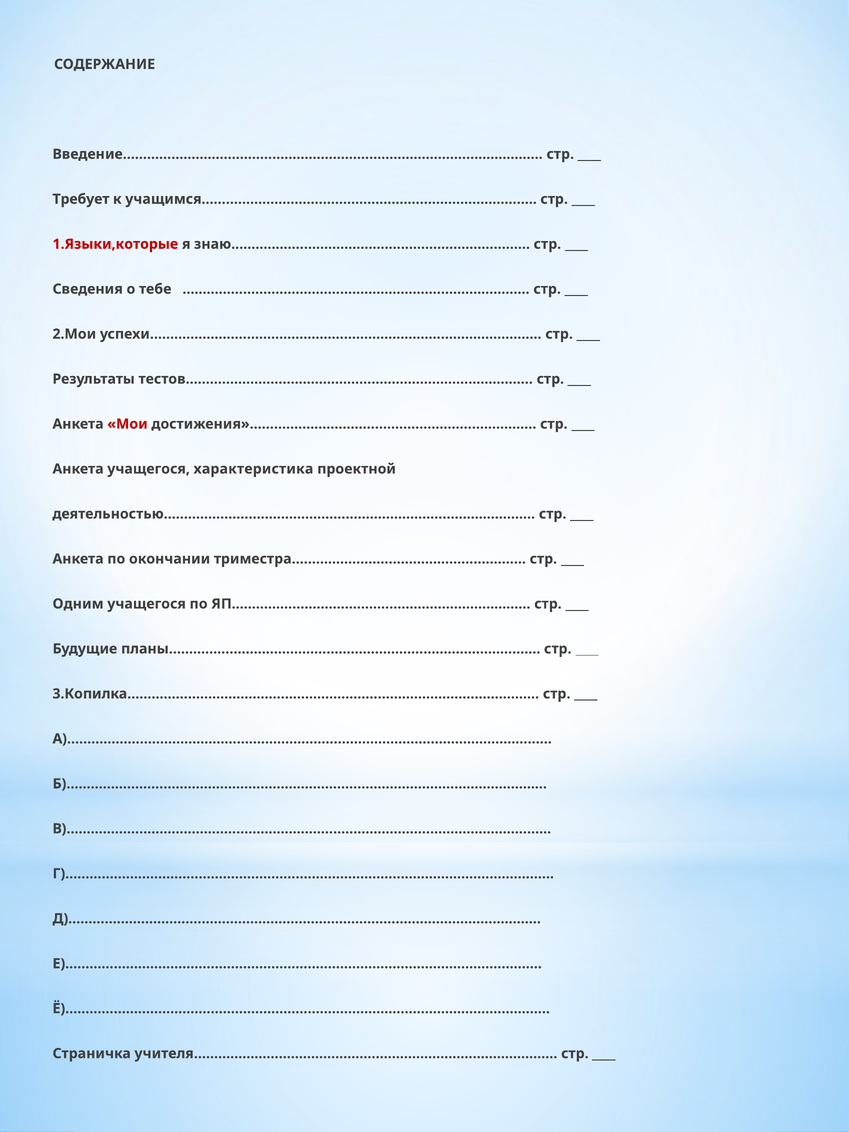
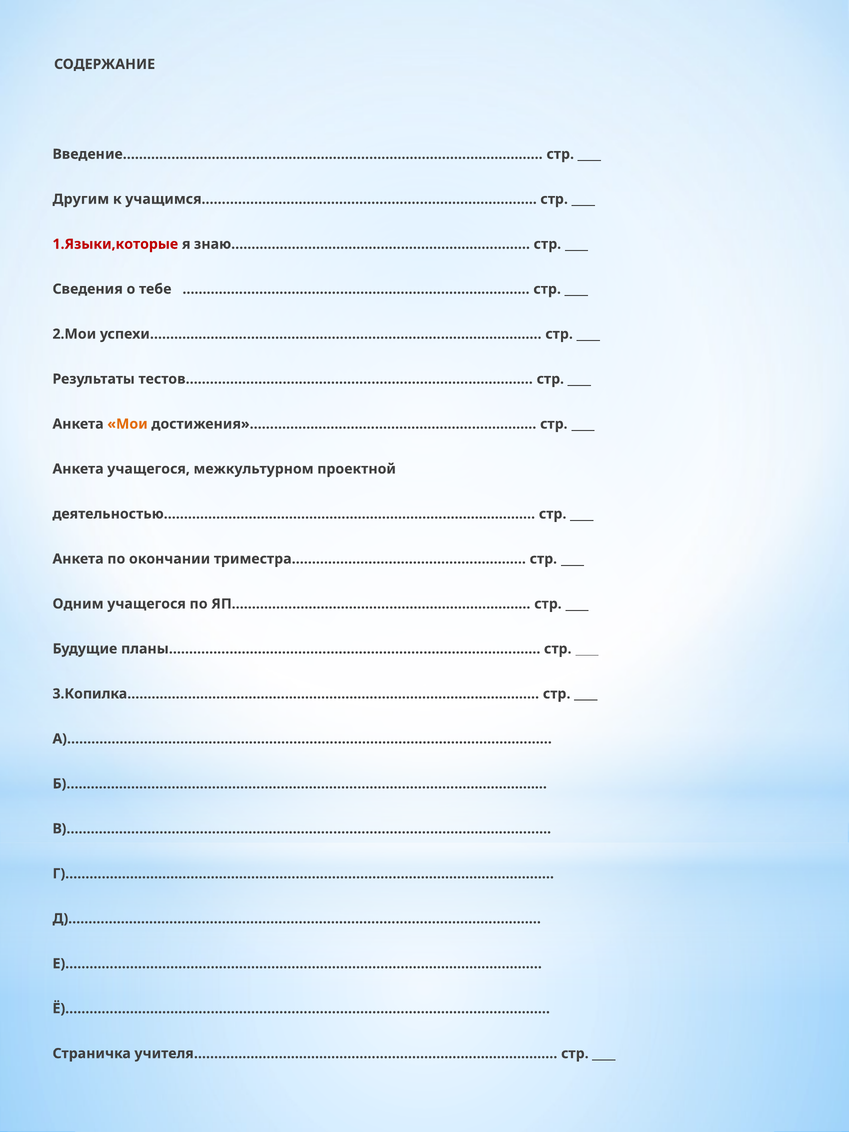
Требует: Требует -> Другим (81, 199)
Мои colour: red -> orange (128, 424)
характеристика: характеристика -> межкультурном (254, 469)
